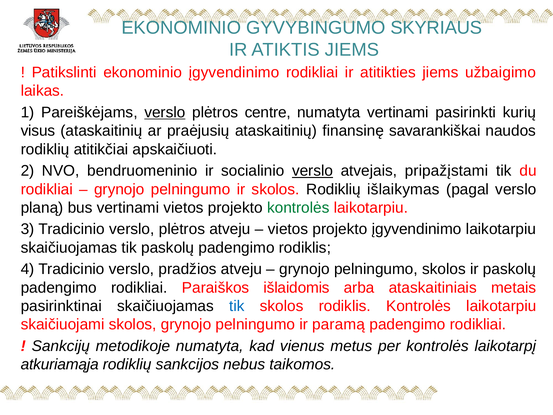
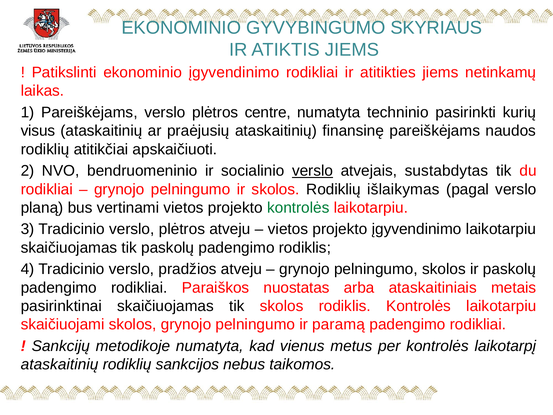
užbaigimo: užbaigimo -> netinkamų (501, 72)
verslo underline: present -> none (165, 112)
numatyta vertinami: vertinami -> techninio (398, 112)
finansinę savarankiškai: savarankiškai -> pareiškėjams (435, 131)
pripažįstami: pripažįstami -> sustabdytas (447, 171)
išlaidomis: išlaidomis -> nuostatas (297, 287)
tik colour: blue -> black (237, 306)
atkuriamąja: atkuriamąja -> ataskaitinių (60, 364)
